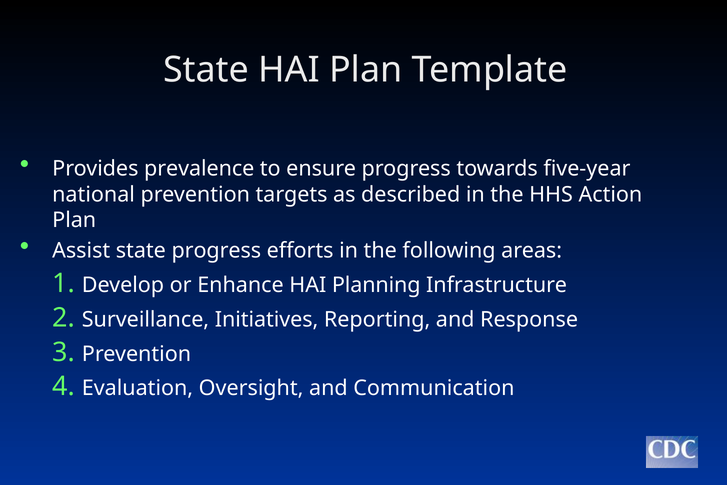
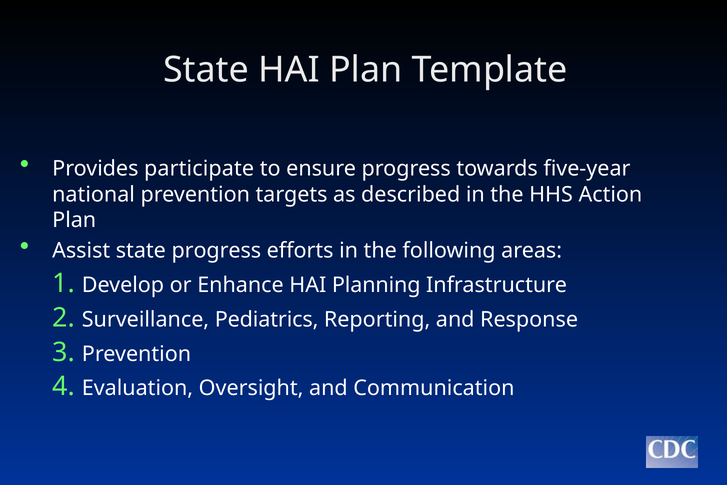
prevalence: prevalence -> participate (199, 168)
Initiatives: Initiatives -> Pediatrics (267, 319)
